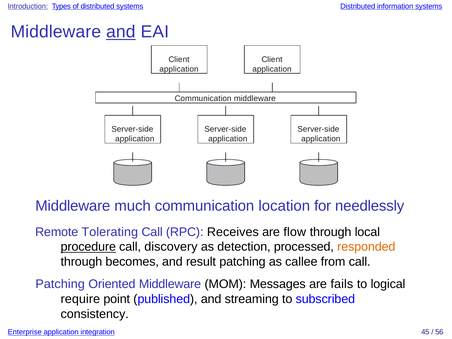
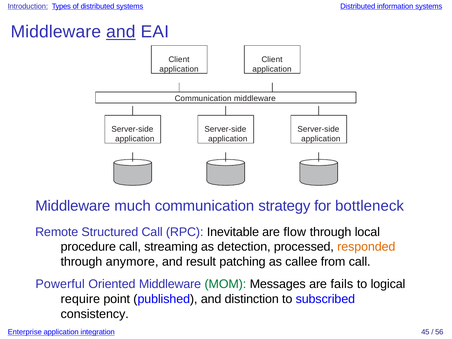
location: location -> strategy (284, 206)
needlessly: needlessly -> bottleneck (370, 206)
Tolerating: Tolerating -> Structured (110, 232)
Receives: Receives -> Inevitable (233, 232)
procedure underline: present -> none (88, 247)
discovery: discovery -> streaming (171, 247)
becomes: becomes -> anymore (132, 262)
Patching: Patching -> Powerful (60, 284)
MOM colour: black -> green (225, 284)
streaming: streaming -> distinction (252, 299)
